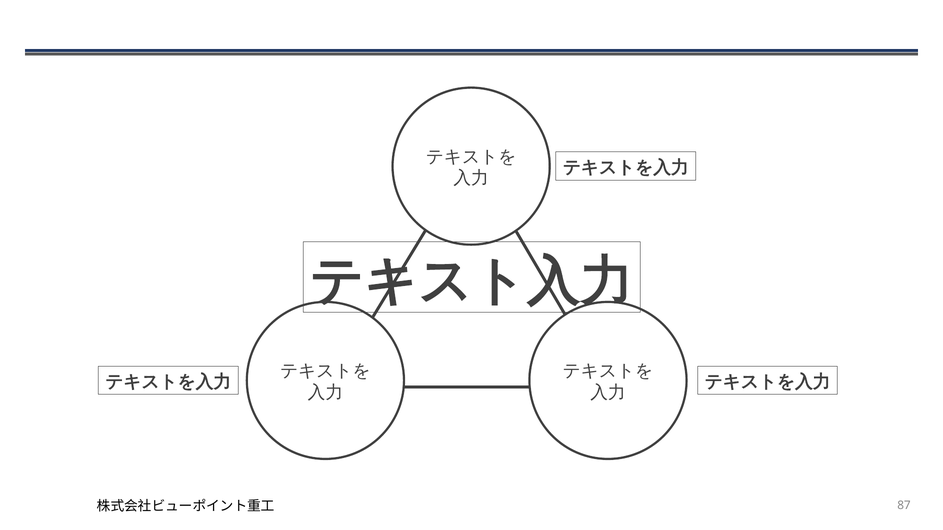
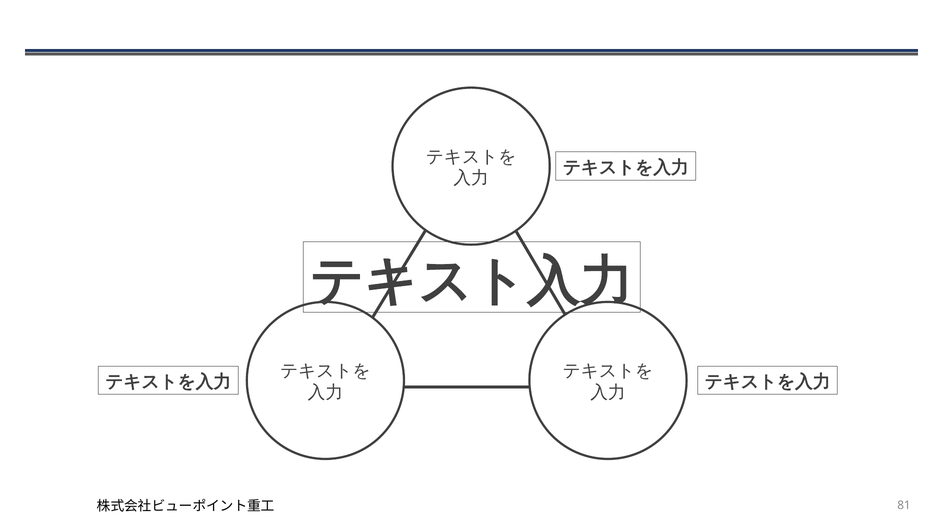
87: 87 -> 81 (904, 506)
